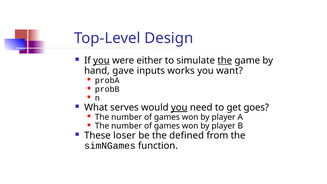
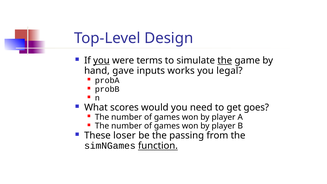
either: either -> terms (150, 60)
want: want -> legal (229, 71)
serves: serves -> scores (124, 108)
you underline: present -> none (179, 108)
defined: defined -> passing (187, 135)
function underline: none -> present (158, 146)
